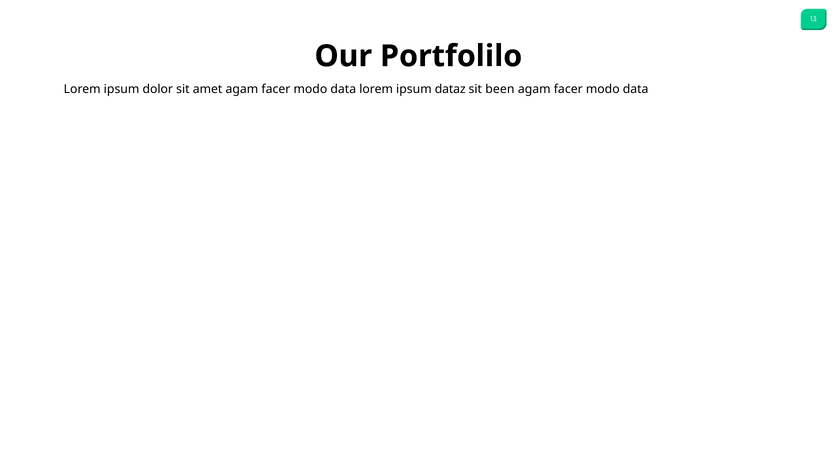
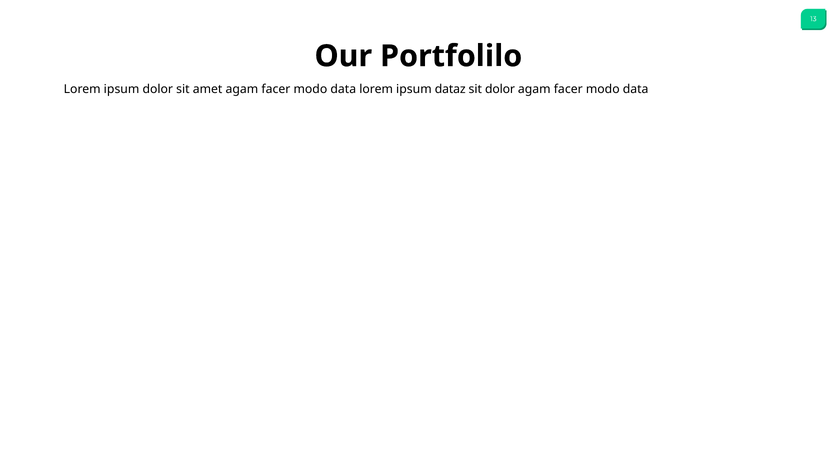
sit been: been -> dolor (500, 89)
